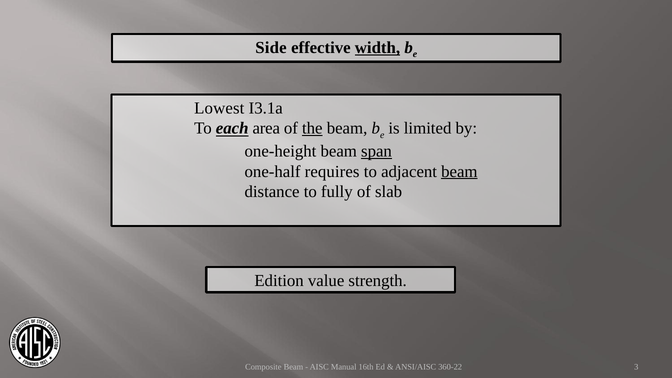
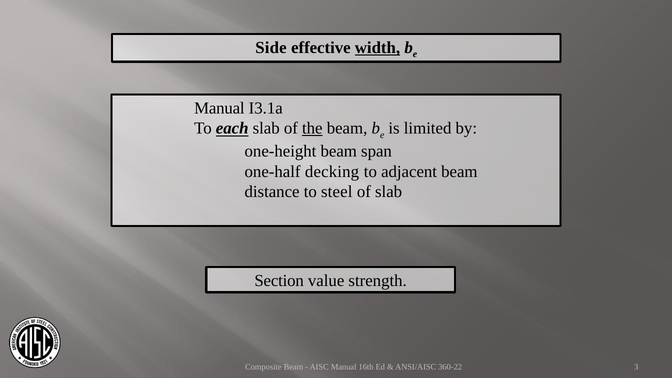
Lowest: Lowest -> Manual (219, 108)
each area: area -> slab (266, 128)
span underline: present -> none (376, 151)
requires: requires -> decking (332, 172)
beam underline: present -> none (459, 172)
fully: fully -> steel (337, 192)
Edition: Edition -> Section (279, 281)
